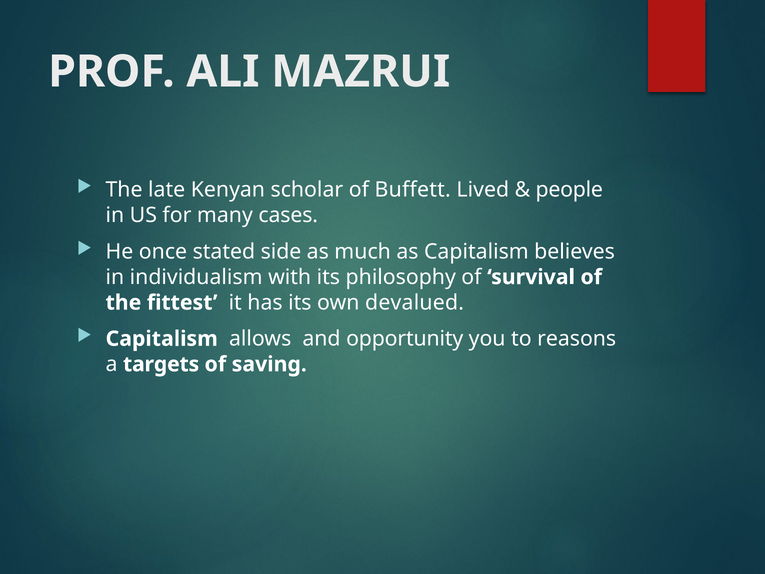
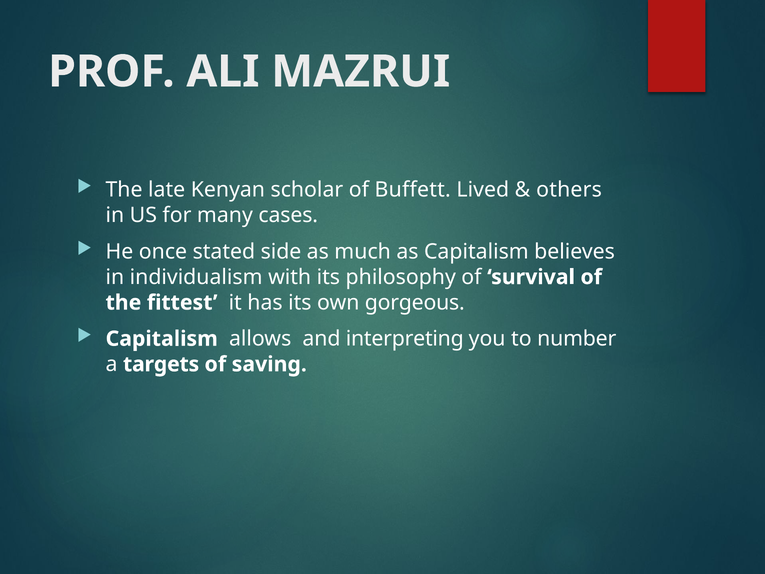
people: people -> others (569, 190)
devalued: devalued -> gorgeous (415, 303)
opportunity: opportunity -> interpreting (405, 339)
reasons: reasons -> number (577, 339)
